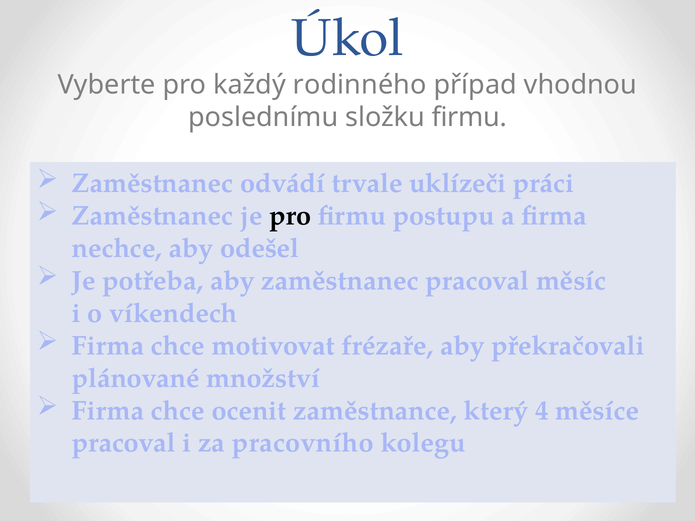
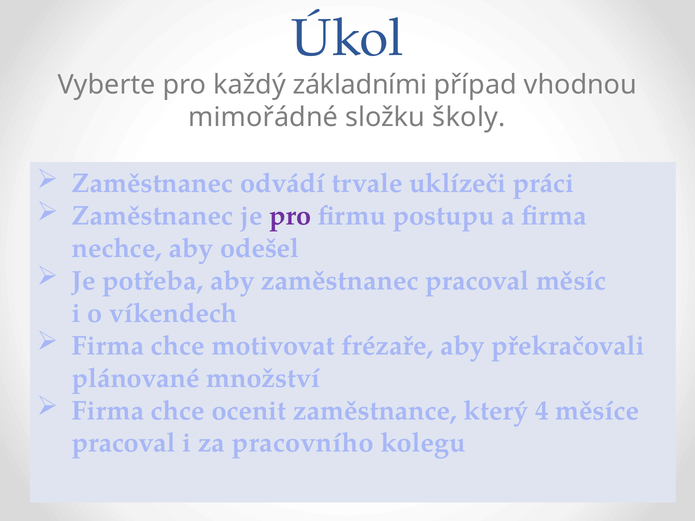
rodinného: rodinného -> základními (360, 85)
poslednímu: poslednímu -> mimořádné (263, 117)
složku firmu: firmu -> školy (469, 117)
pro colour: black -> purple (290, 216)
